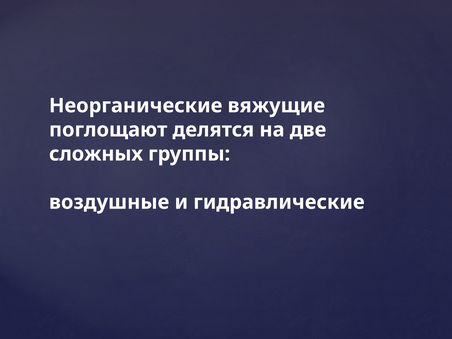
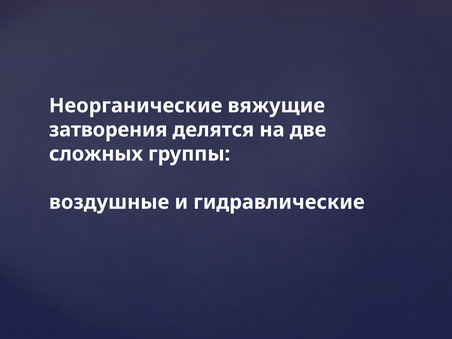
поглощают: поглощают -> затворения (108, 130)
